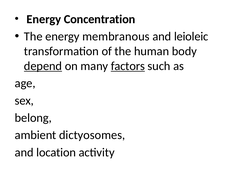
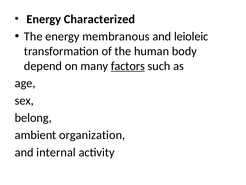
Concentration: Concentration -> Characterized (99, 19)
depend underline: present -> none (43, 66)
dictyosomes: dictyosomes -> organization (92, 135)
location: location -> internal (56, 152)
